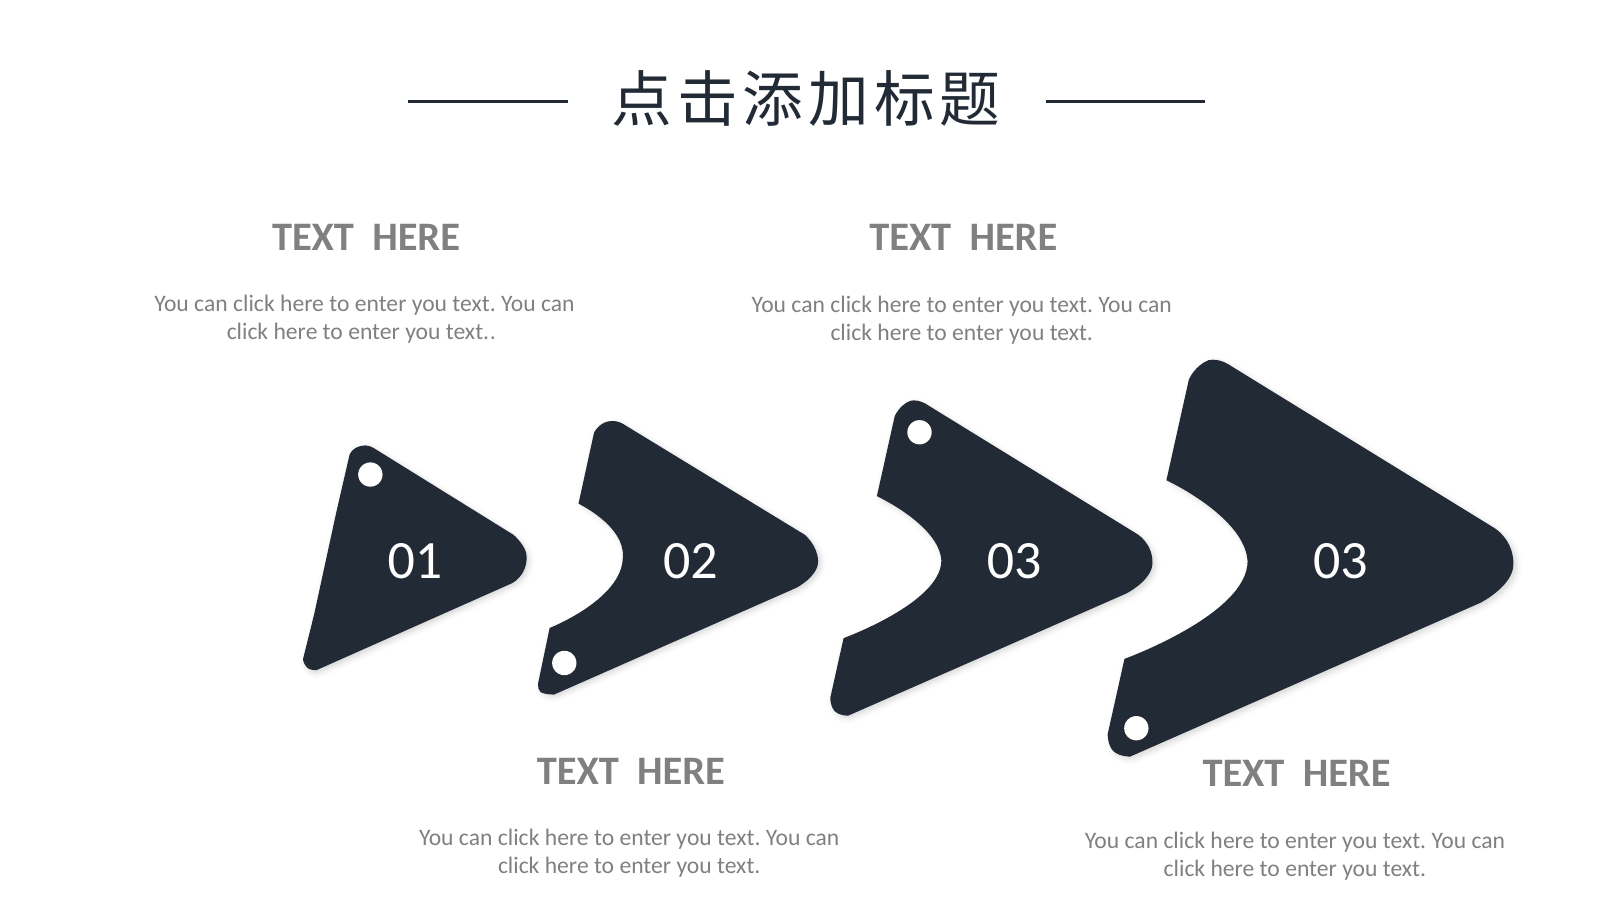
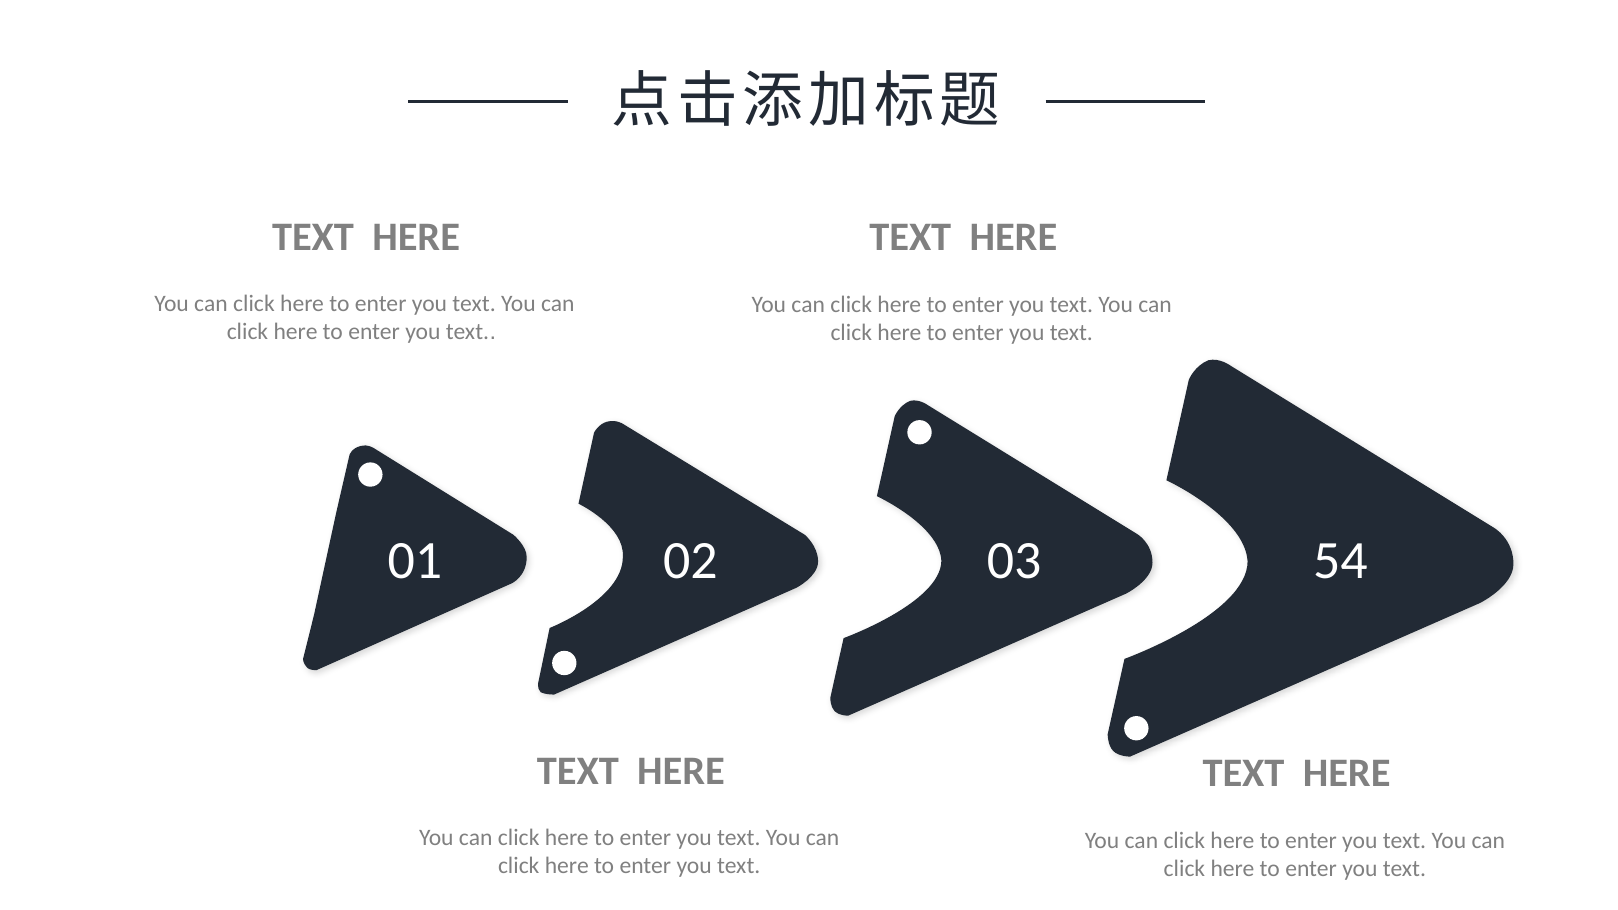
01 03: 03 -> 54 (1340, 561)
